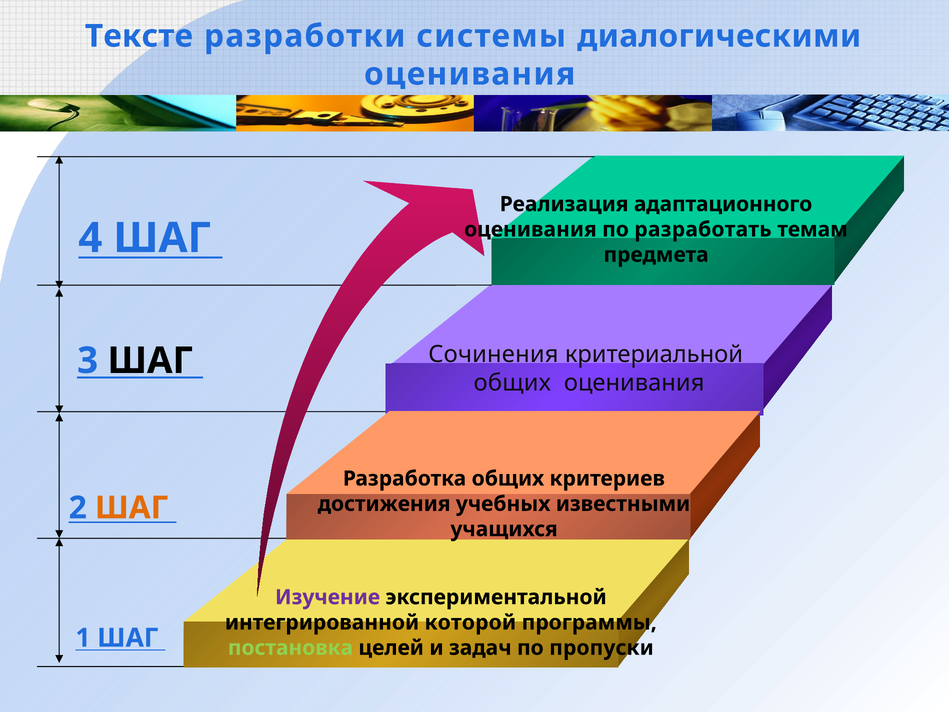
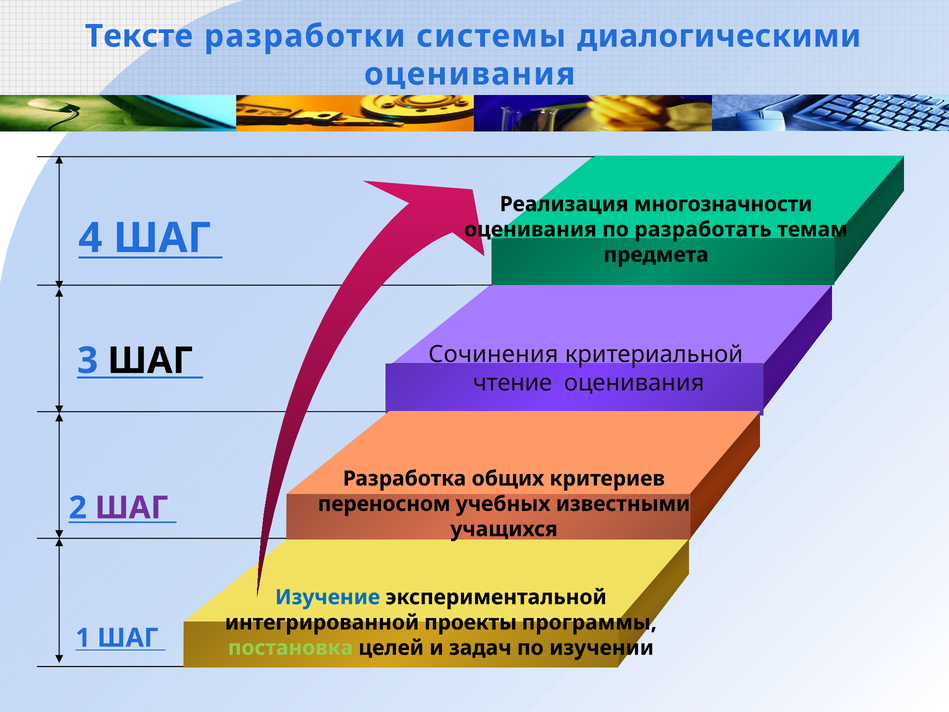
адаптационного: адаптационного -> многозначности (723, 204)
общих: общих -> чтение (513, 383)
достижения: достижения -> переносном (384, 504)
ШАГ colour: orange -> purple (132, 508)
Изучение colour: purple -> blue (328, 597)
которой: которой -> проекты (471, 622)
пропуски: пропуски -> изучении (602, 648)
